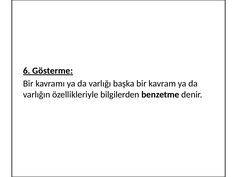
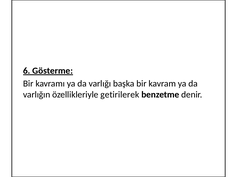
bilgilerden: bilgilerden -> getirilerek (120, 95)
